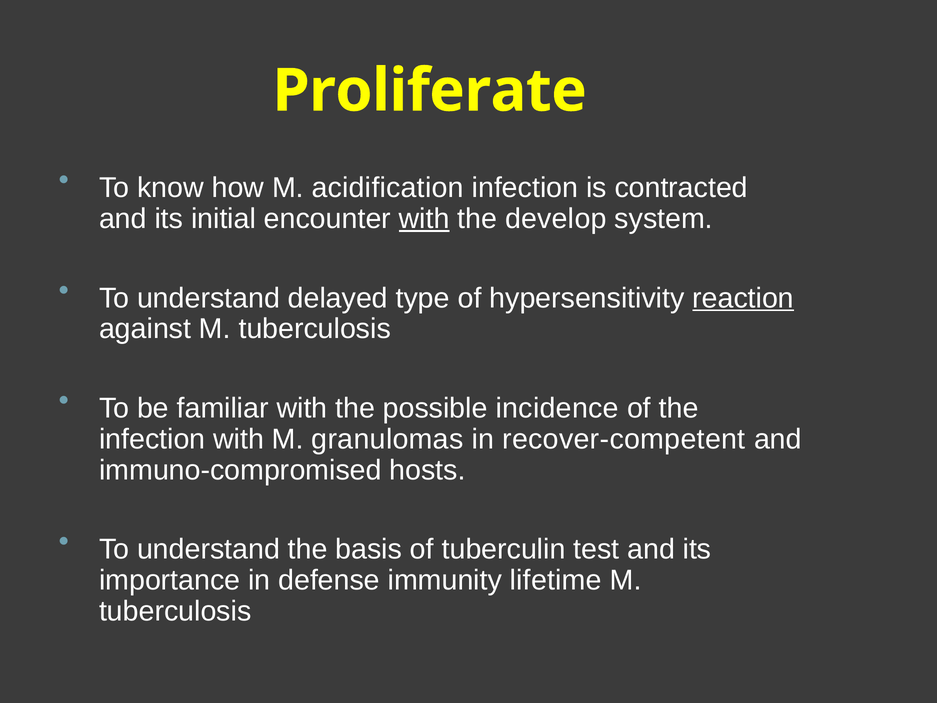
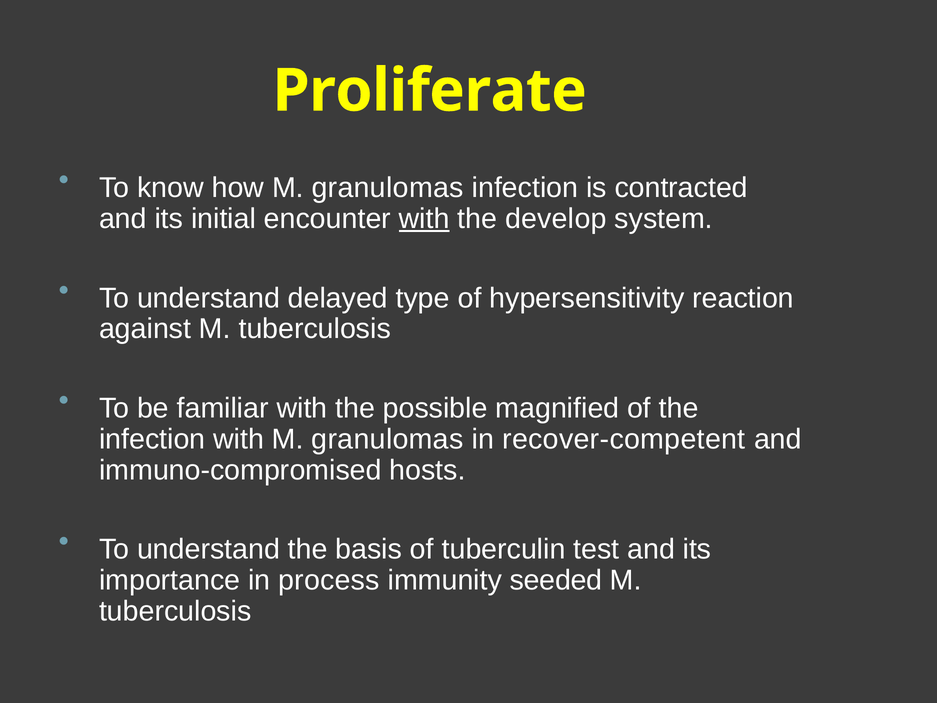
how M acidification: acidification -> granulomas (388, 188)
reaction underline: present -> none (743, 298)
incidence: incidence -> magnified (557, 408)
defense: defense -> process (329, 580)
lifetime: lifetime -> seeded (556, 580)
